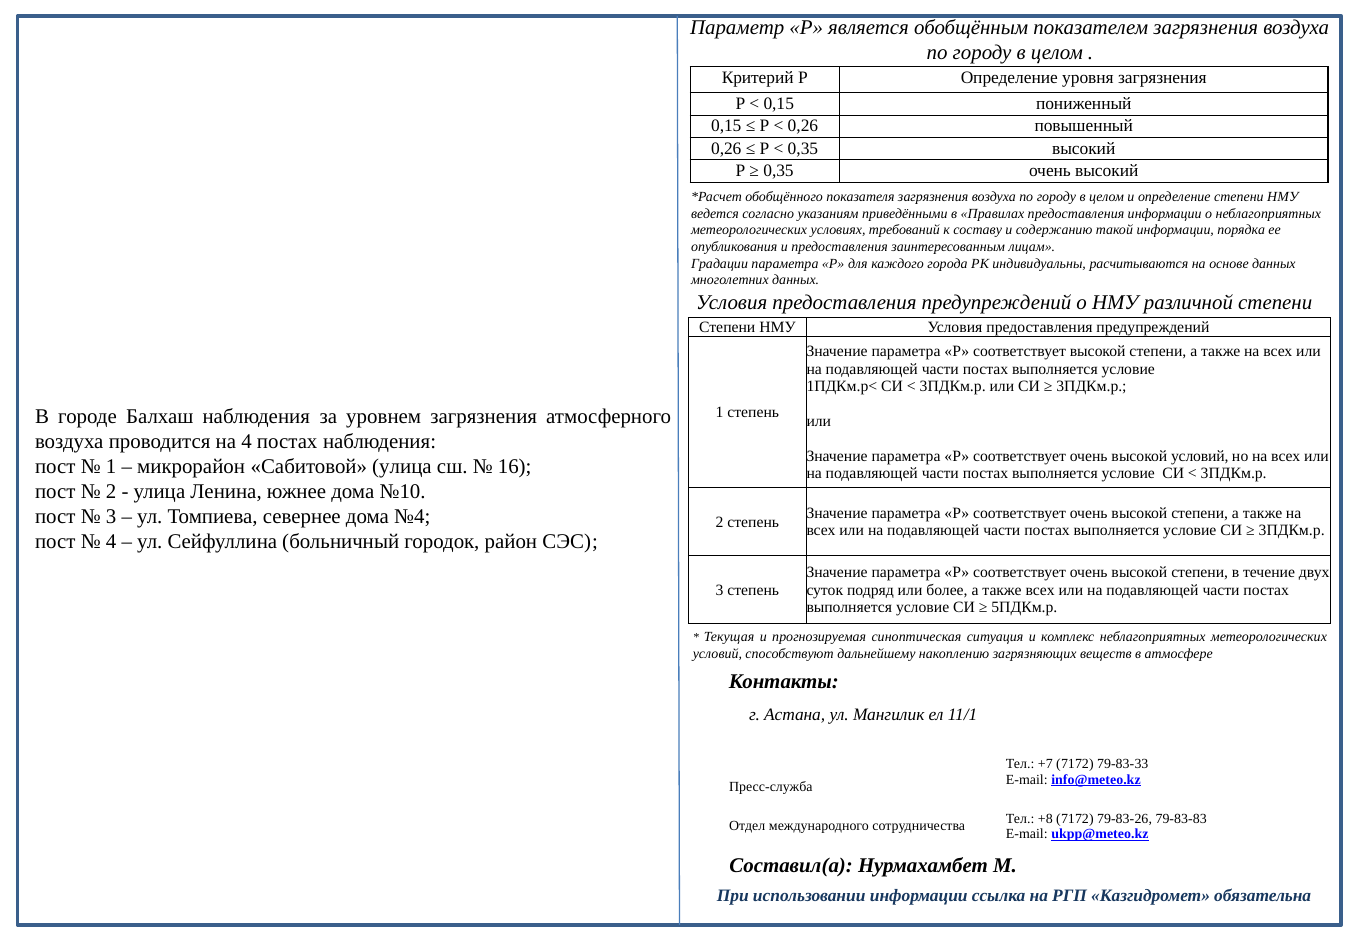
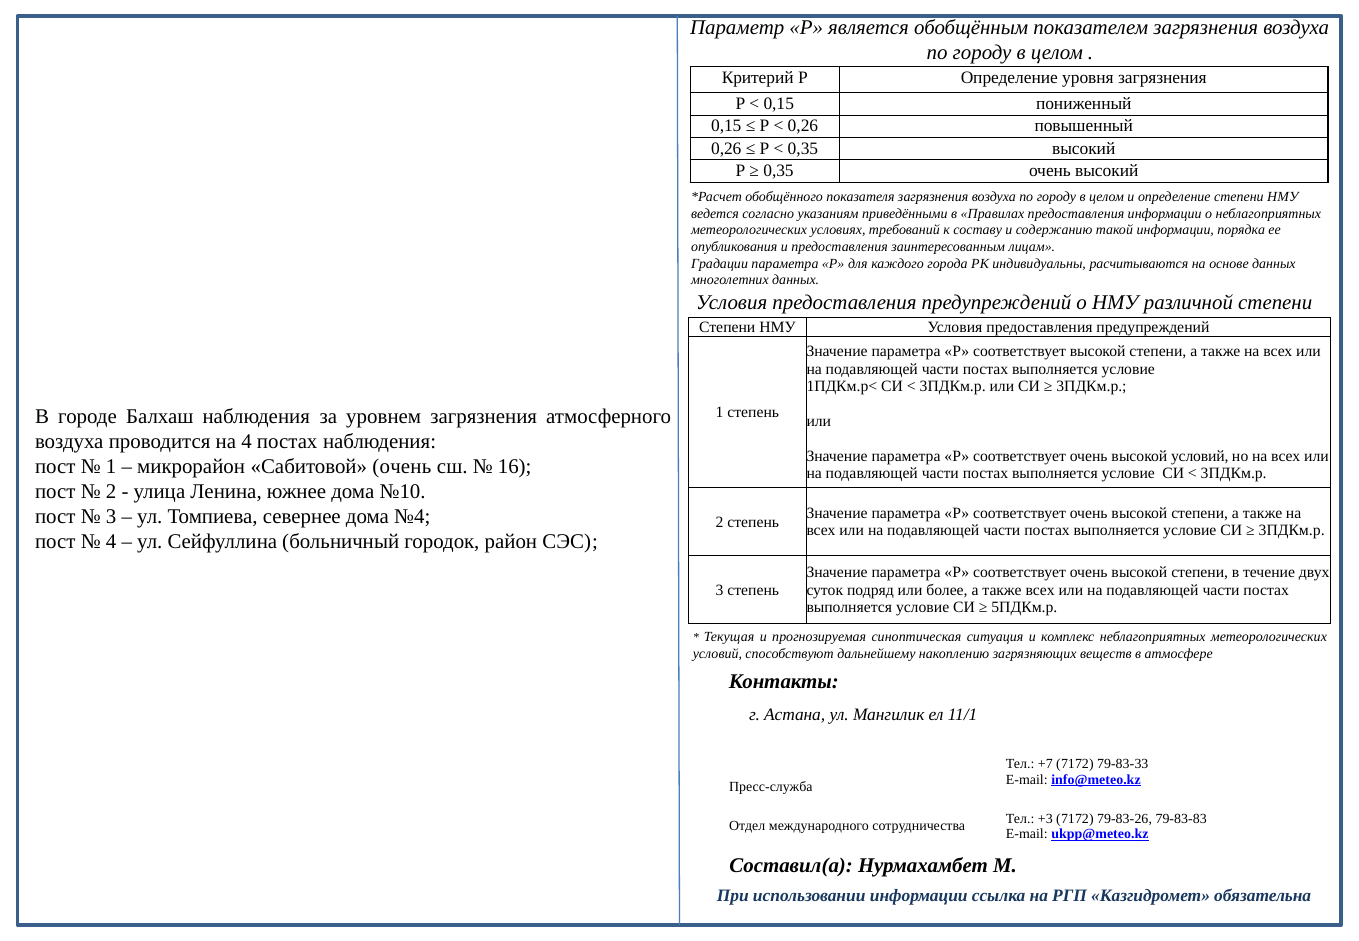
Сабитовой улица: улица -> очень (402, 466)
+8: +8 -> +3 (1045, 818)
